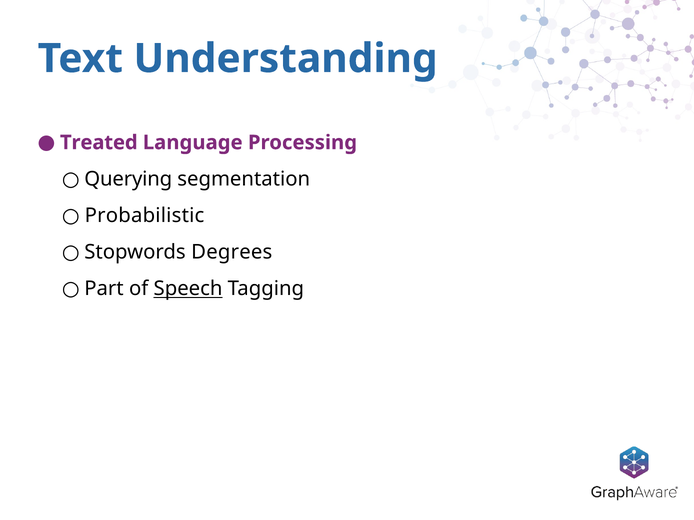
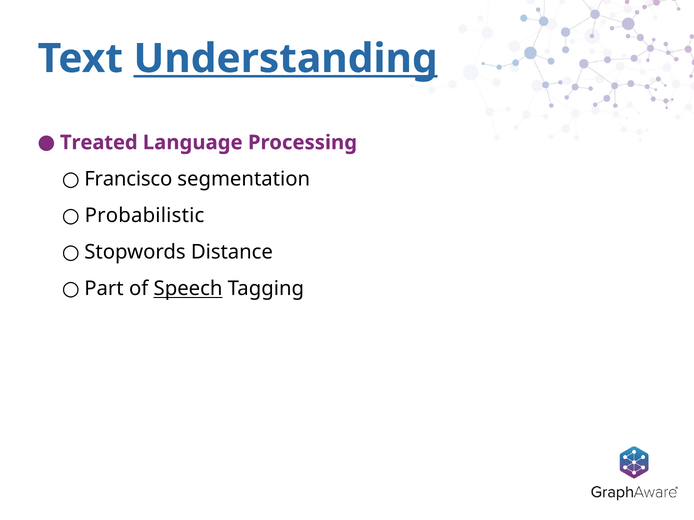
Understanding underline: none -> present (286, 59)
Querying: Querying -> Francisco (128, 179)
Degrees: Degrees -> Distance (232, 252)
